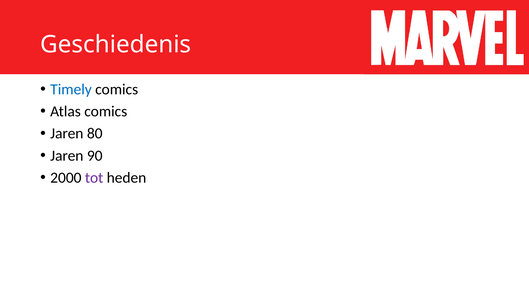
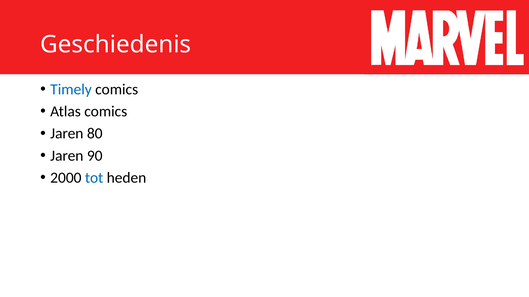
tot colour: purple -> blue (94, 178)
